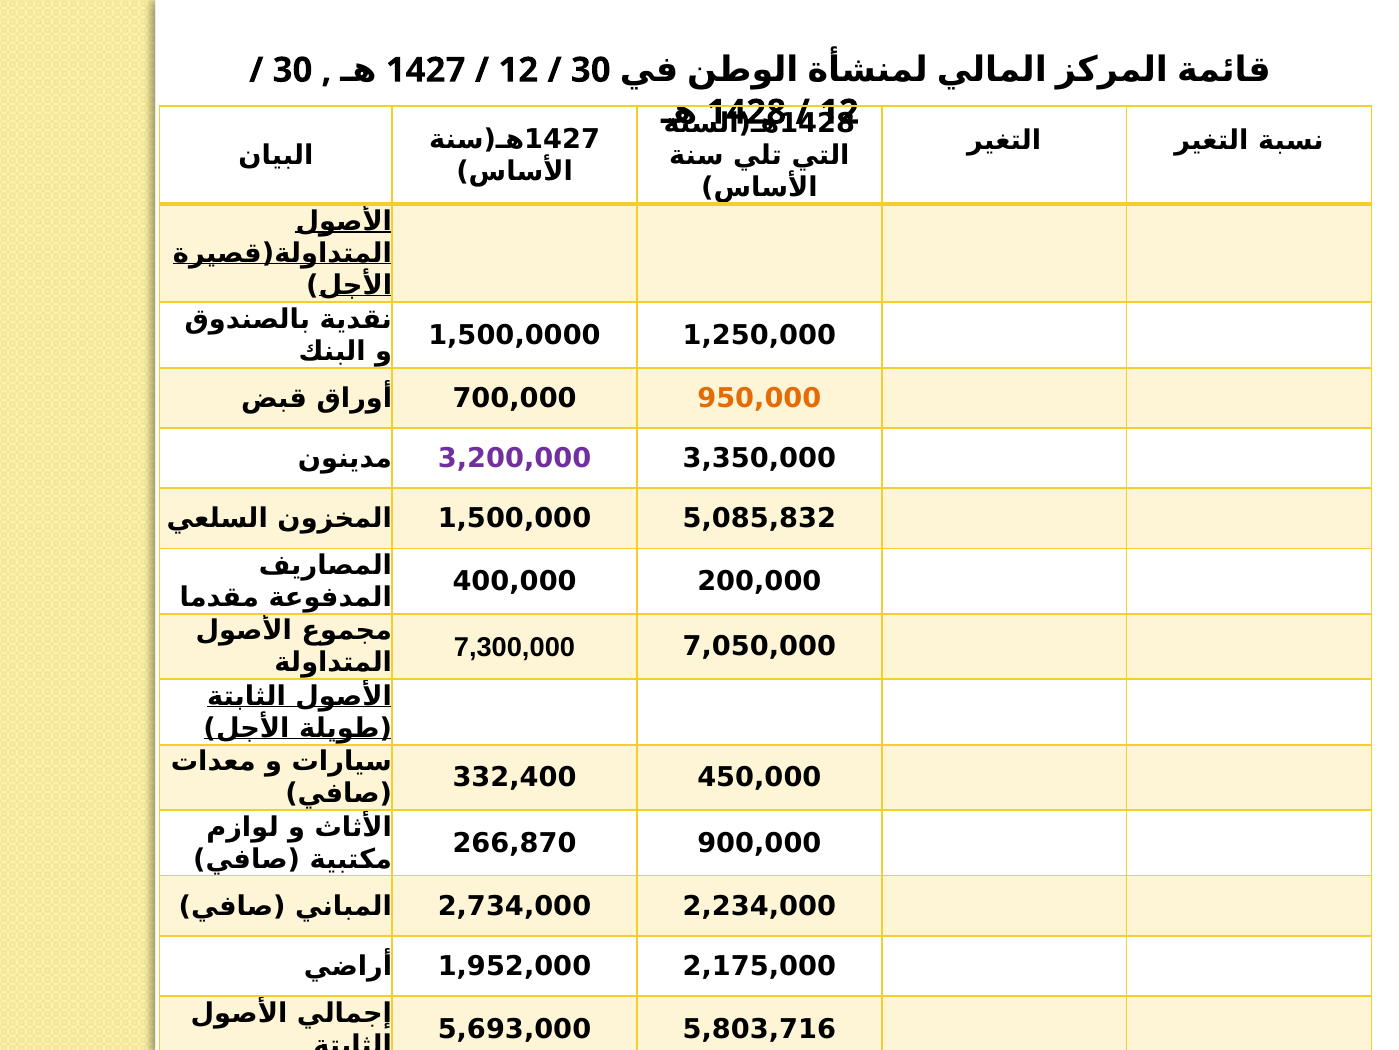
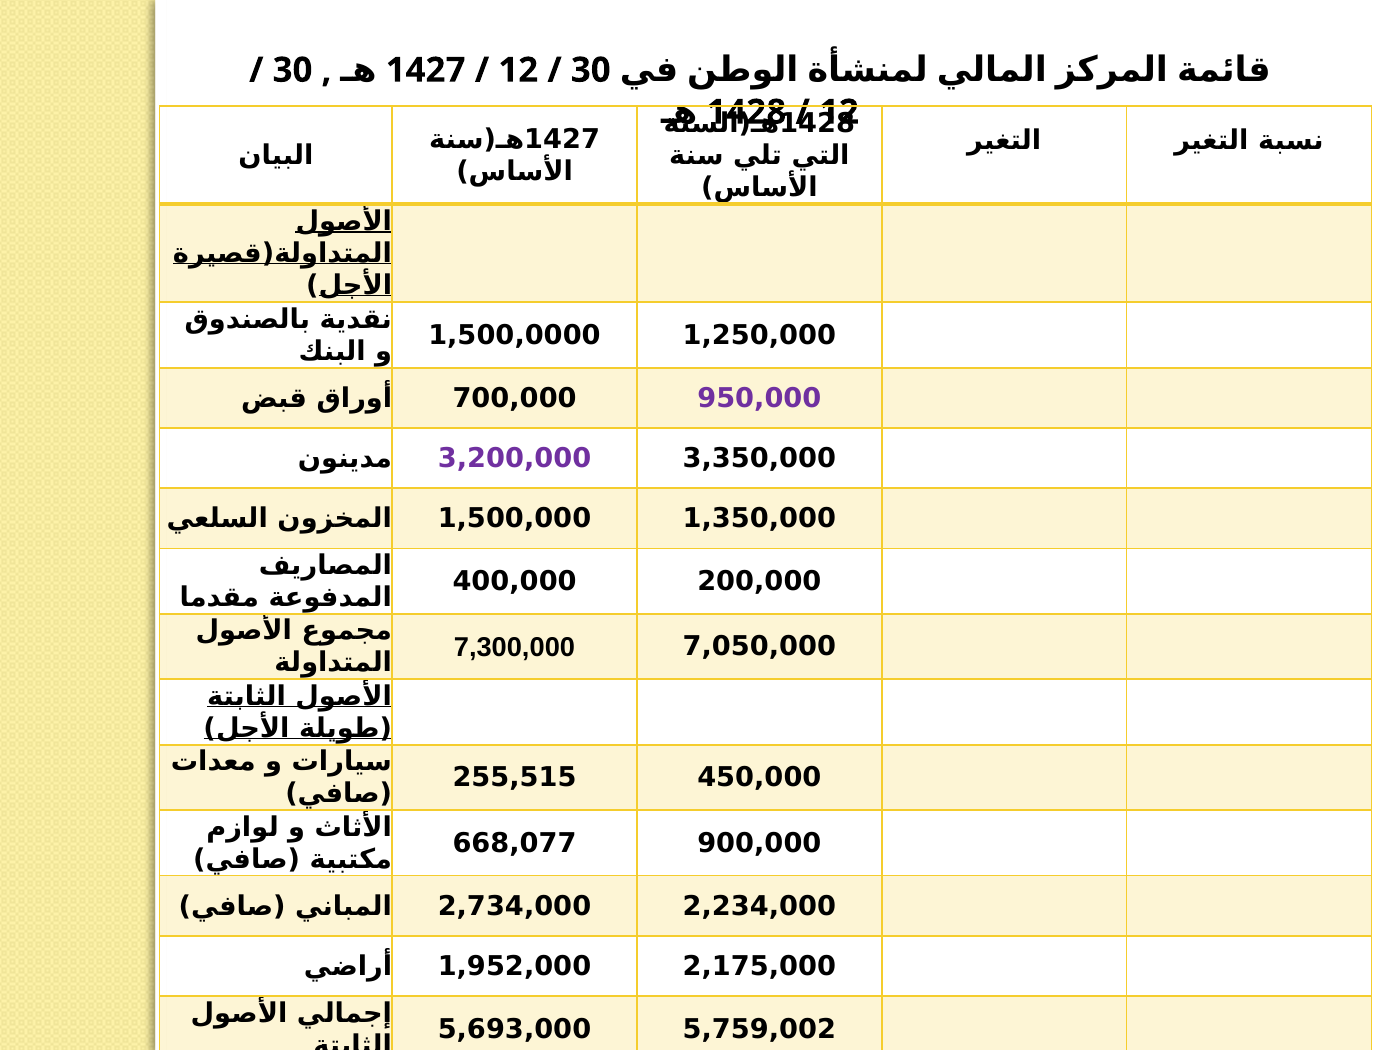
950,000 colour: orange -> purple (759, 398)
5,085,832: 5,085,832 -> 1,350,000 (759, 518)
332,400: 332,400 -> 255,515 (515, 777)
266,870: 266,870 -> 668,077 (515, 843)
5,803,716: 5,803,716 -> 5,759,002 (759, 1028)
